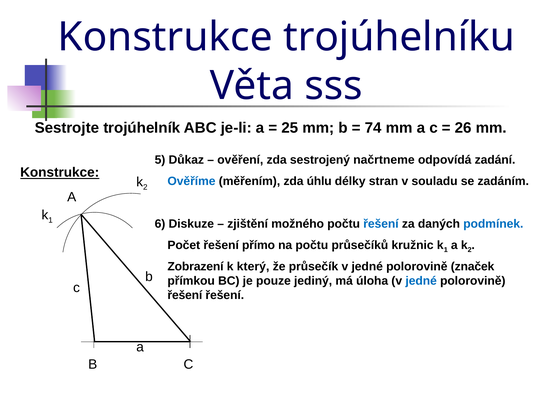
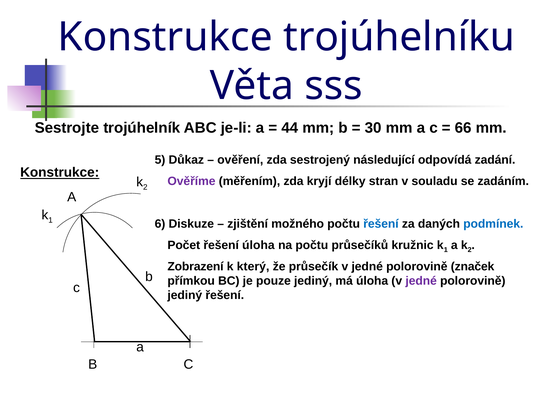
25: 25 -> 44 (290, 128)
74: 74 -> 30 (373, 128)
26: 26 -> 66 (463, 128)
načrtneme: načrtneme -> následující (384, 160)
Ověříme colour: blue -> purple (192, 181)
úhlu: úhlu -> kryjí (319, 181)
řešení přímo: přímo -> úloha (258, 245)
jedné colour: blue -> purple (421, 281)
řešení: řešení -> jediný (185, 296)
